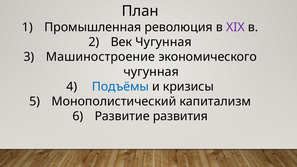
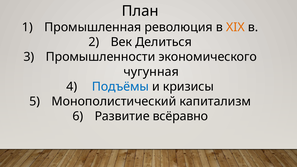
XIX colour: purple -> orange (235, 27)
Век Чугунная: Чугунная -> Делиться (164, 42)
Машиностроение: Машиностроение -> Промышленности (100, 57)
развития: развития -> всёравно (180, 116)
